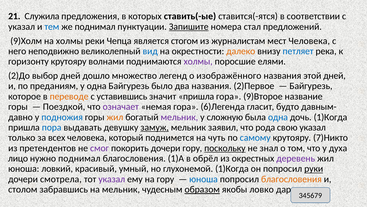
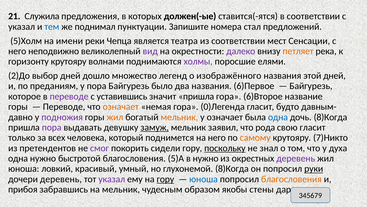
ставить(-ые: ставить(-ые -> должен(-ые (190, 16)
Запишите underline: present -> none (189, 27)
9)Холм: 9)Холм -> 5)Холм (26, 41)
на холмы: холмы -> имени (69, 41)
стогом: стогом -> театра (184, 41)
из журналистам: журналистам -> соответствии (238, 41)
мест Человека: Человека -> Сенсации (309, 41)
вид colour: blue -> purple (150, 51)
далеко colour: orange -> purple (241, 51)
петляет colour: blue -> orange (298, 51)
у одна: одна -> пора (97, 86)
2)Первое: 2)Первое -> 6)Первое (254, 86)
переводе colour: orange -> purple (69, 96)
9)Второе: 9)Второе -> 6)Второе (263, 96)
Поездкой: Поездкой -> Переводе (64, 106)
означает colour: purple -> orange (121, 106)
6)Легенда: 6)Легенда -> 0)Легенда (223, 106)
подножия colour: blue -> purple (62, 117)
мельник colour: purple -> orange (179, 117)
у сложную: сложную -> означает (225, 117)
дочь 1)Когда: 1)Когда -> 8)Когда (330, 117)
пора colour: blue -> purple (52, 127)
свою указал: указал -> гласит (313, 127)
на чуть: чуть -> него (217, 137)
самому colour: blue -> orange (255, 137)
покорить дочери: дочери -> сидели (166, 148)
лицо: лицо -> одна (18, 158)
нужно поднимал: поднимал -> быстротой (79, 158)
1)А: 1)А -> 5)А (176, 158)
в обрёл: обрёл -> нужно (206, 158)
глухонемой 1)Когда: 1)Когда -> 8)Когда (232, 168)
дочери смотрела: смотрела -> деревень (61, 179)
гору underline: none -> present (165, 179)
столом: столом -> прибоя (23, 189)
образом underline: present -> none (202, 189)
ловко: ловко -> стены (262, 189)
